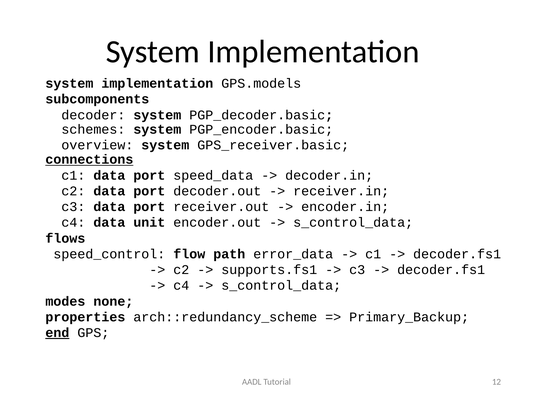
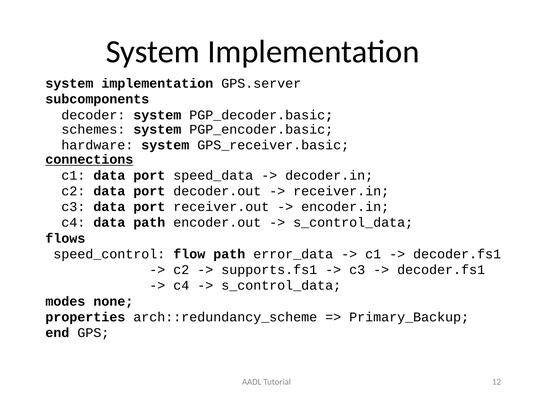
GPS.models: GPS.models -> GPS.server (261, 83)
overview: overview -> hardware (97, 145)
data unit: unit -> path (149, 222)
end underline: present -> none (57, 333)
